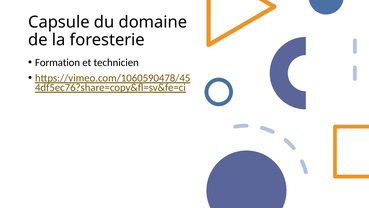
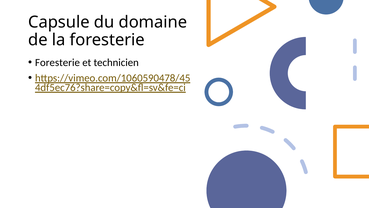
Formation: Formation -> Foresterie (57, 62)
